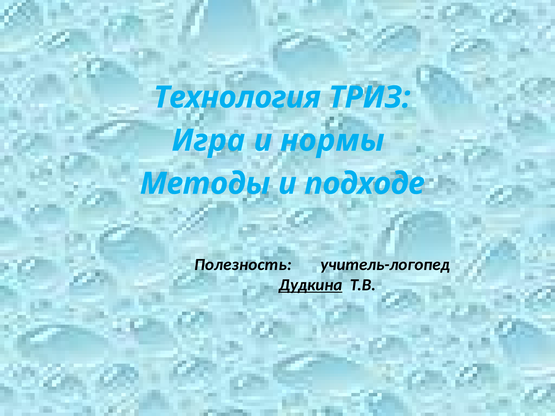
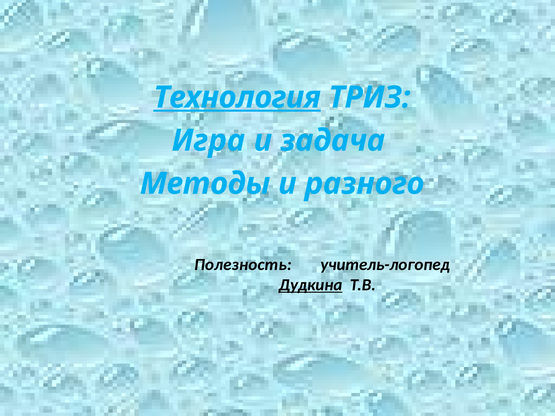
Технология underline: none -> present (237, 97)
нормы: нормы -> задача (333, 141)
подходе: подходе -> разного (364, 184)
